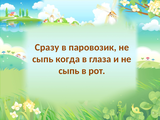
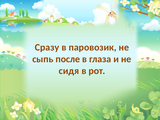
когда: когда -> после (68, 59)
сыпь: сыпь -> сидя (69, 71)
